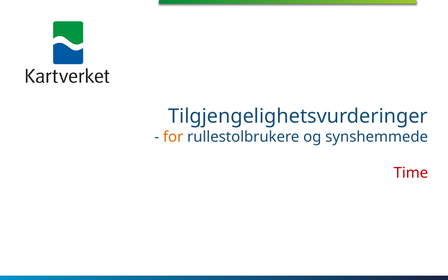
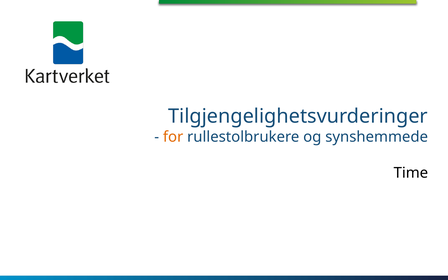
Time colour: red -> black (411, 173)
